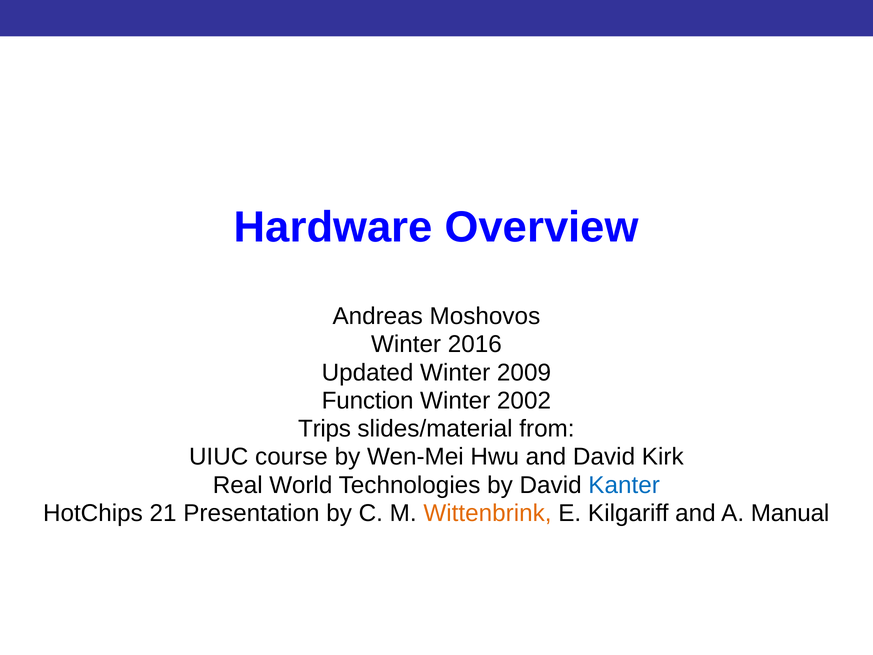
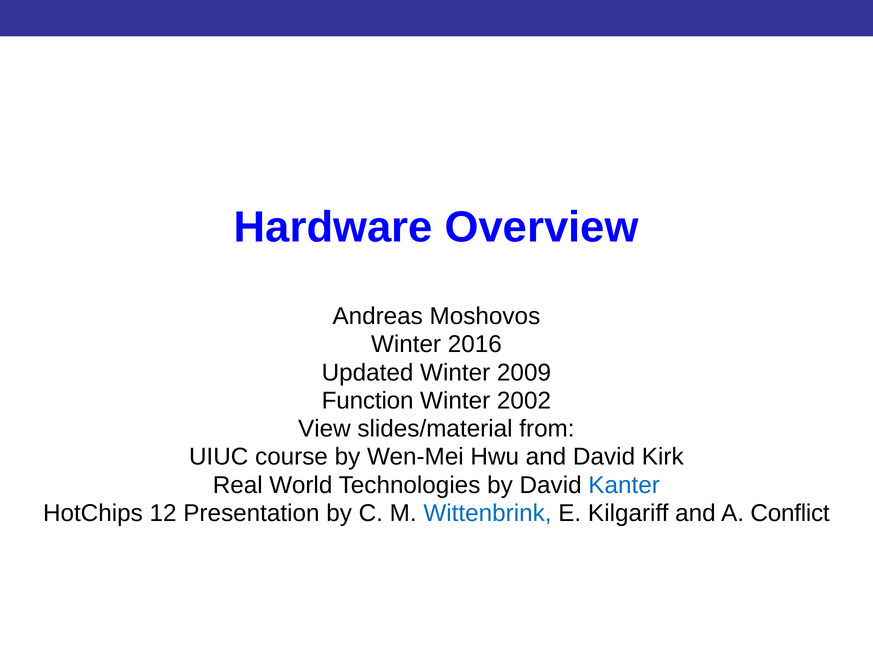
Trips: Trips -> View (324, 429)
21: 21 -> 12 (163, 513)
Wittenbrink colour: orange -> blue (487, 513)
Manual: Manual -> Conflict (790, 513)
